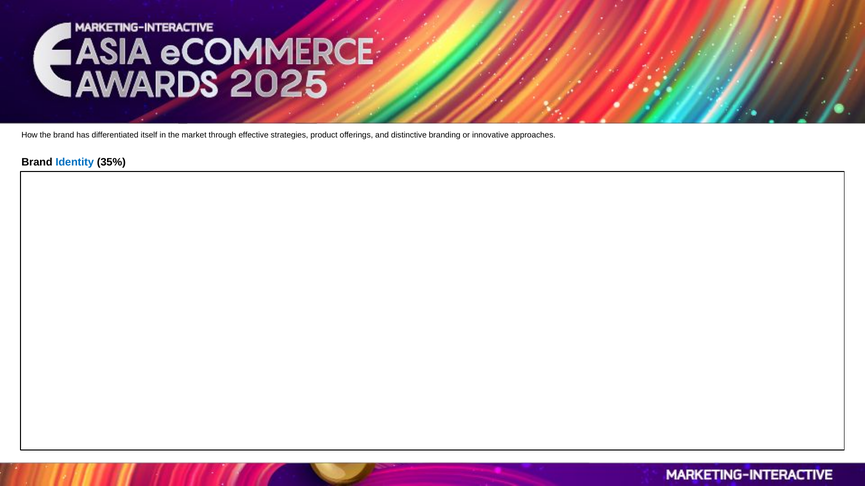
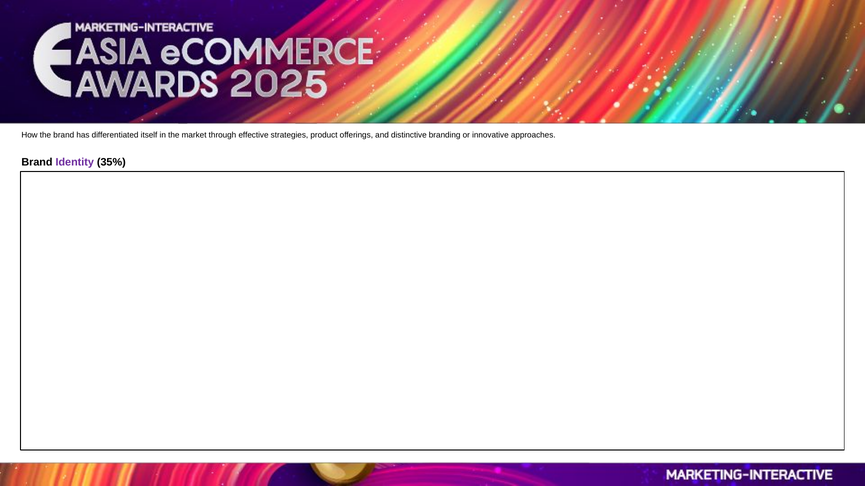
Identity colour: blue -> purple (75, 162)
